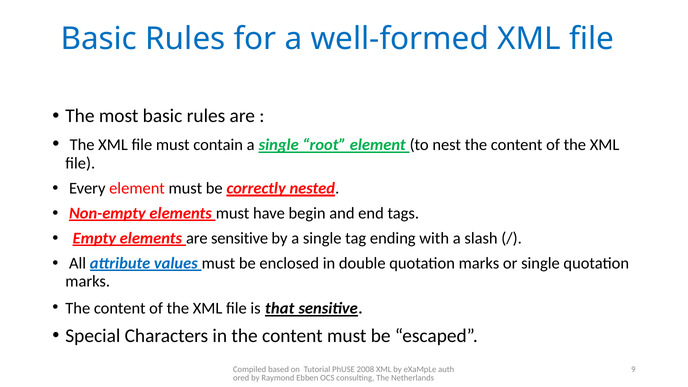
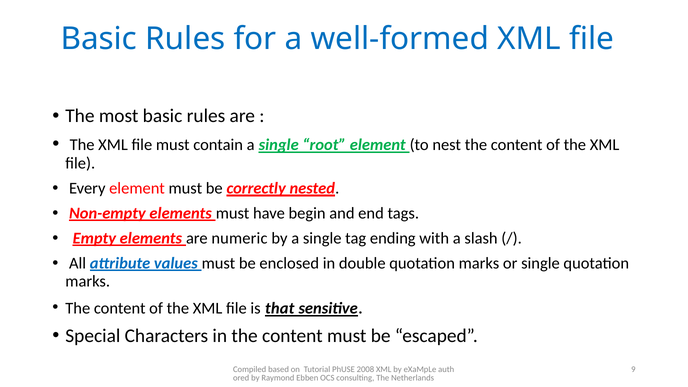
are sensitive: sensitive -> numeric (239, 238)
